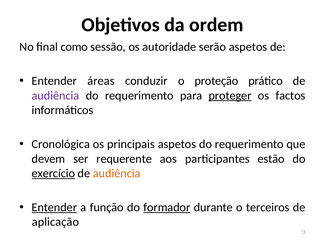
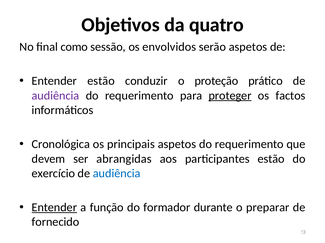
ordem: ordem -> quatro (216, 25)
autoridade: autoridade -> envolvidos (169, 47)
Entender áreas: áreas -> estão (101, 81)
requerente: requerente -> abrangidas (124, 159)
exercício underline: present -> none (53, 174)
audiência colour: orange -> blue (117, 174)
formador underline: present -> none (167, 208)
terceiros: terceiros -> preparar (268, 208)
aplicação: aplicação -> fornecido (55, 223)
